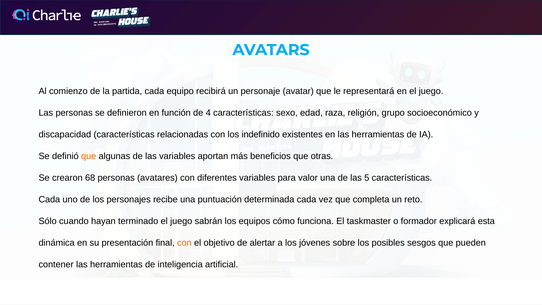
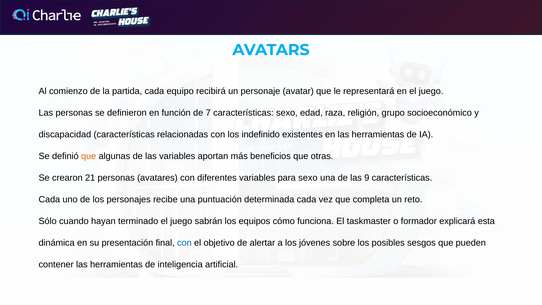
4: 4 -> 7 (208, 113)
68: 68 -> 21 (90, 178)
para valor: valor -> sexo (308, 178)
5: 5 -> 9 (367, 178)
con colour: orange -> blue (184, 243)
